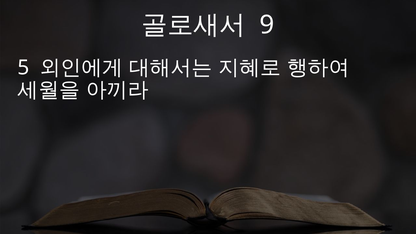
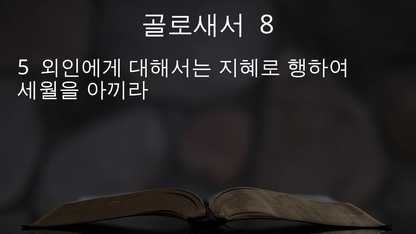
9: 9 -> 8 (267, 25)
